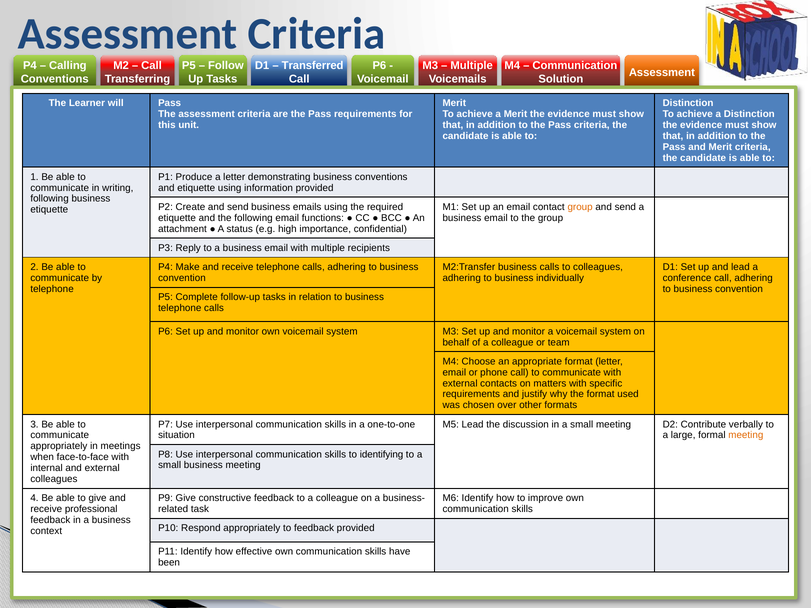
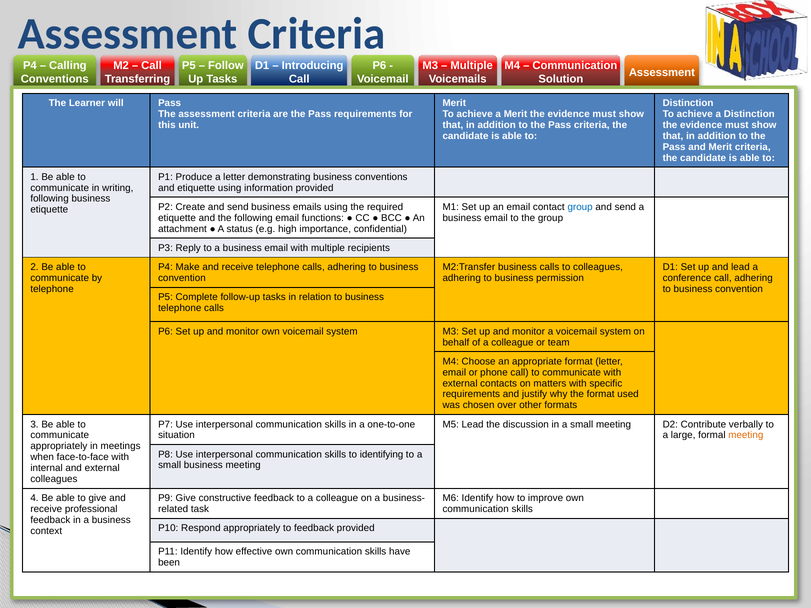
Transferred: Transferred -> Introducing (313, 66)
group colour: orange -> blue (580, 207)
individually: individually -> permission (560, 278)
